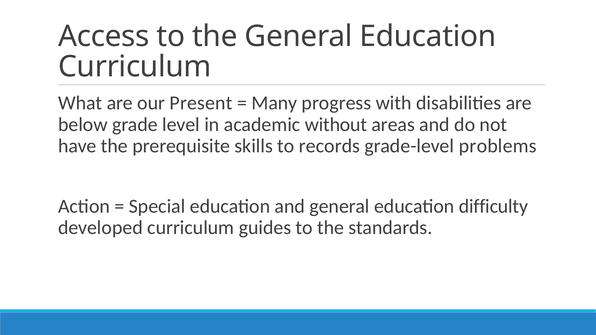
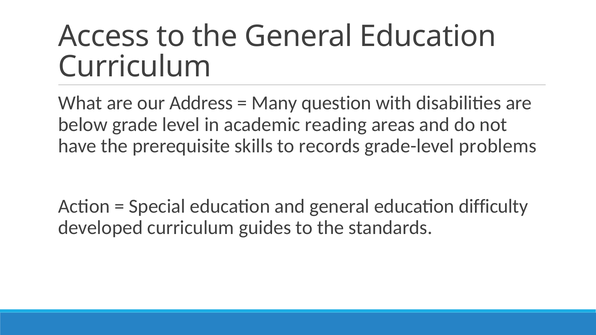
Present: Present -> Address (201, 103)
progress: progress -> question (336, 103)
without: without -> reading (336, 125)
